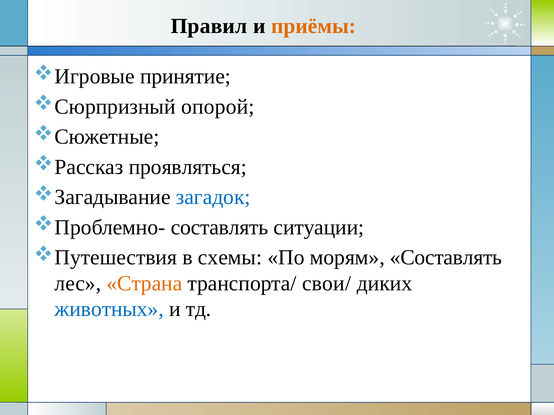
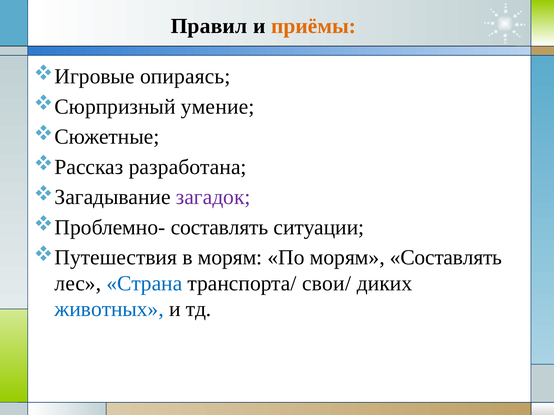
принятие: принятие -> опираясь (185, 77)
опорой: опорой -> умение (218, 107)
проявляться: проявляться -> разработана (188, 167)
загадок colour: blue -> purple (213, 197)
в схемы: схемы -> морям (230, 258)
Страна colour: orange -> blue (144, 284)
